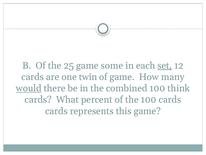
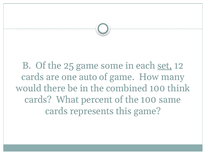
twin: twin -> auto (88, 77)
would underline: present -> none (29, 88)
100 cards: cards -> same (170, 99)
